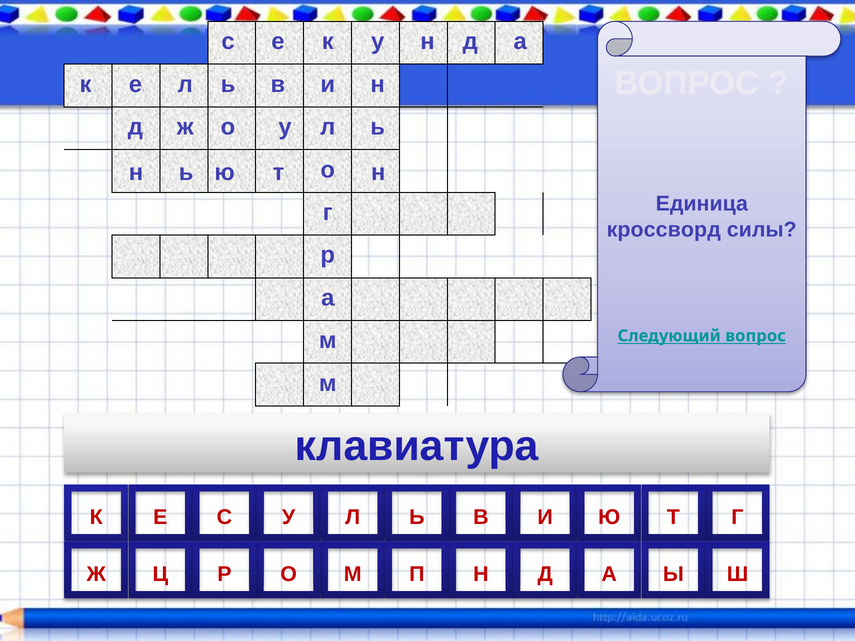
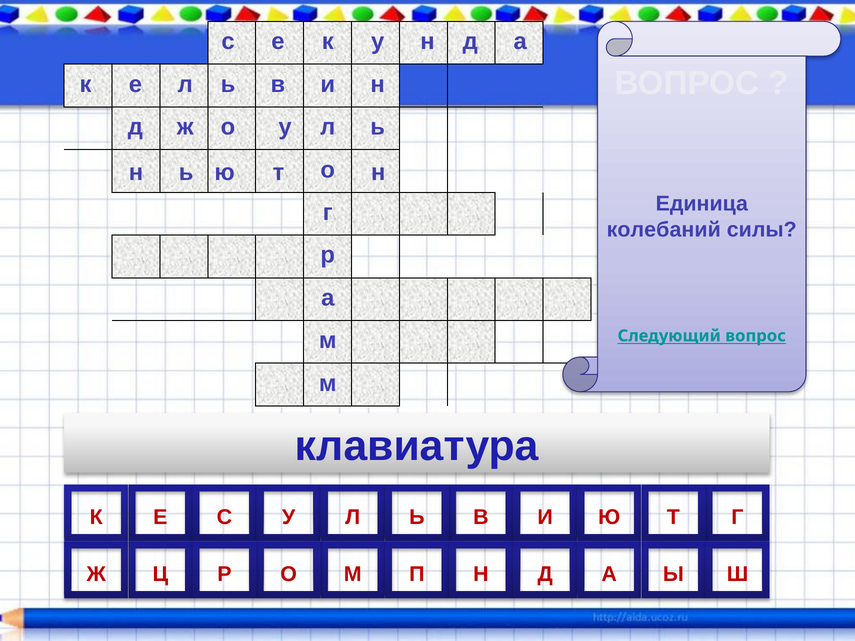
кроссворд: кроссворд -> колебаний (664, 230)
